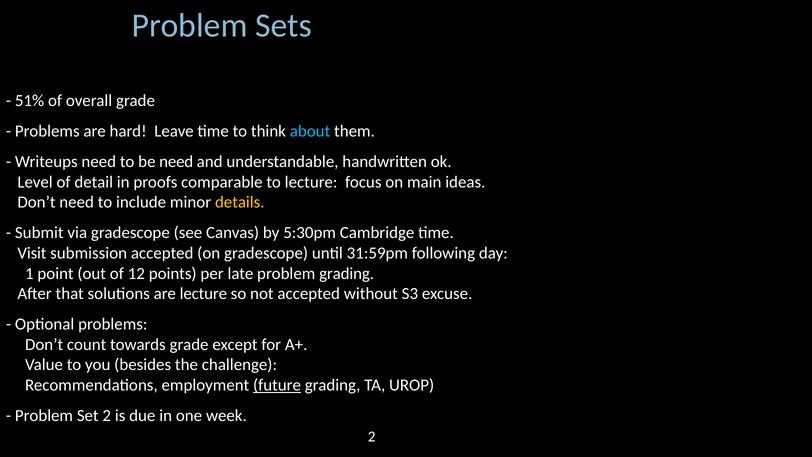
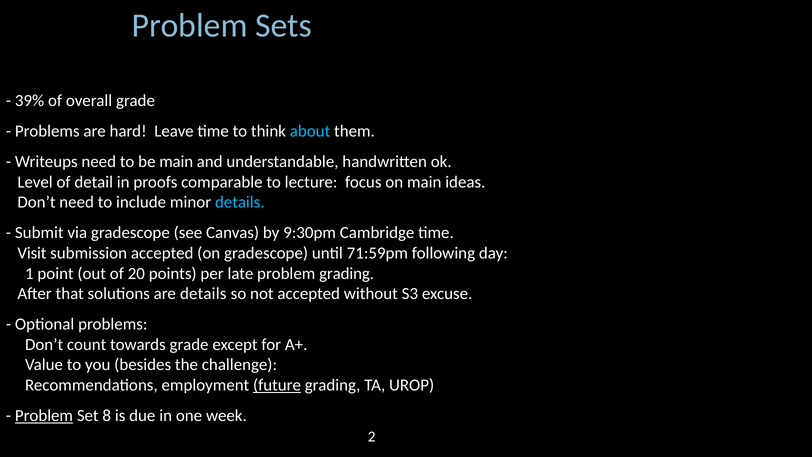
51%: 51% -> 39% (30, 101)
be need: need -> main (176, 162)
details colour: yellow -> light blue (240, 202)
5:30pm: 5:30pm -> 9:30pm (310, 233)
31:59pm: 31:59pm -> 71:59pm (377, 253)
12: 12 -> 20 (136, 273)
are lecture: lecture -> details (203, 294)
Problem underline: none -> present (44, 415)
Set 2: 2 -> 8 (107, 415)
